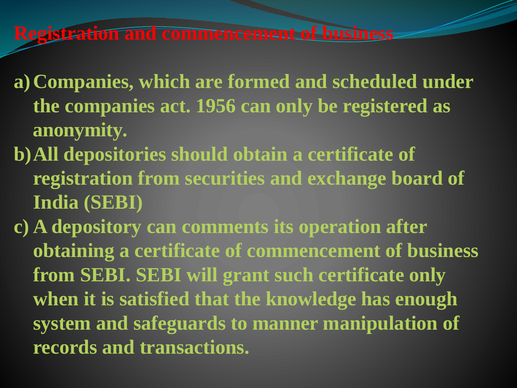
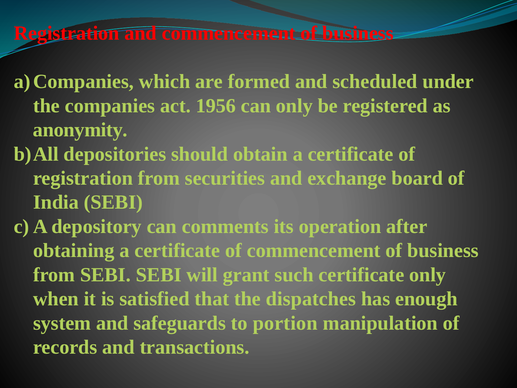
knowledge: knowledge -> dispatches (311, 299)
manner: manner -> portion (285, 323)
